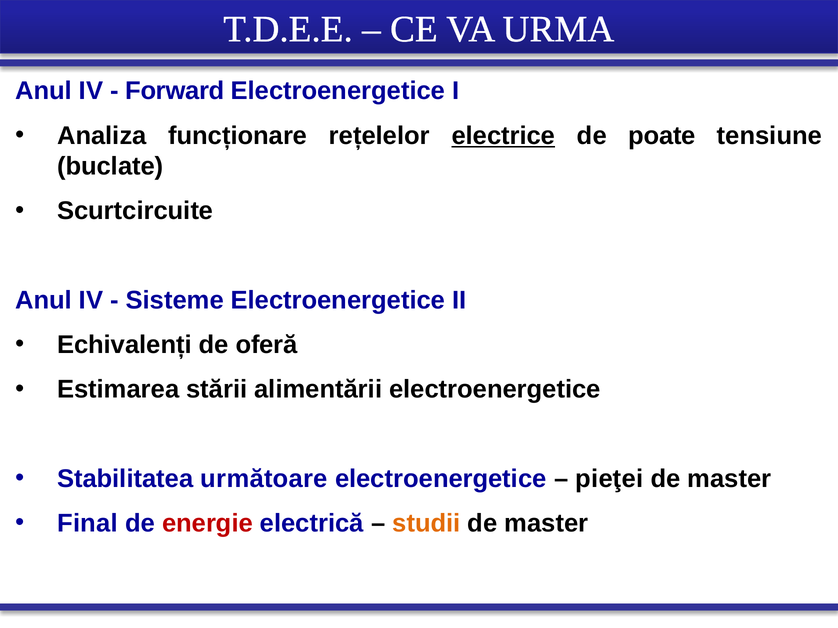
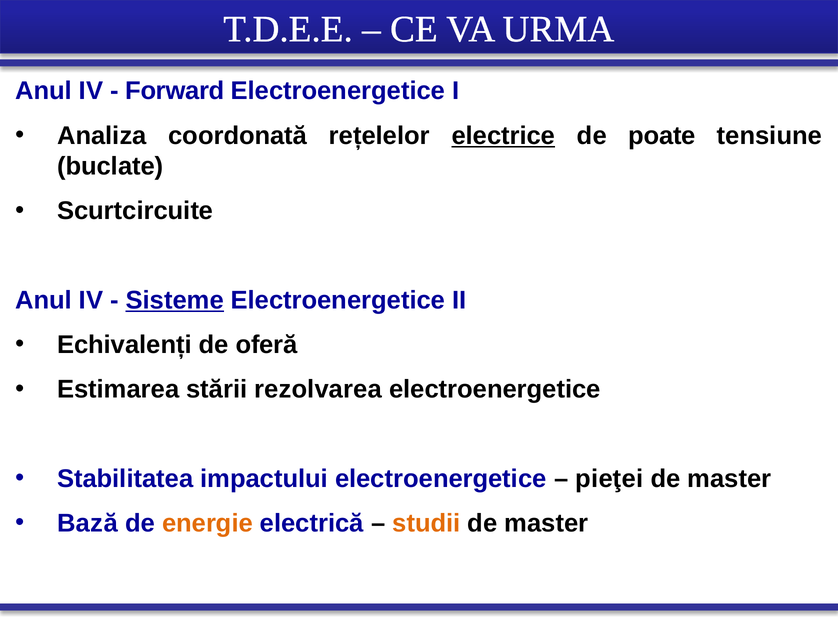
funcționare: funcționare -> coordonată (238, 136)
Sisteme underline: none -> present (175, 300)
alimentării: alimentării -> rezolvarea (318, 390)
următoare: următoare -> impactului (264, 479)
Final: Final -> Bază (88, 524)
energie colour: red -> orange (207, 524)
